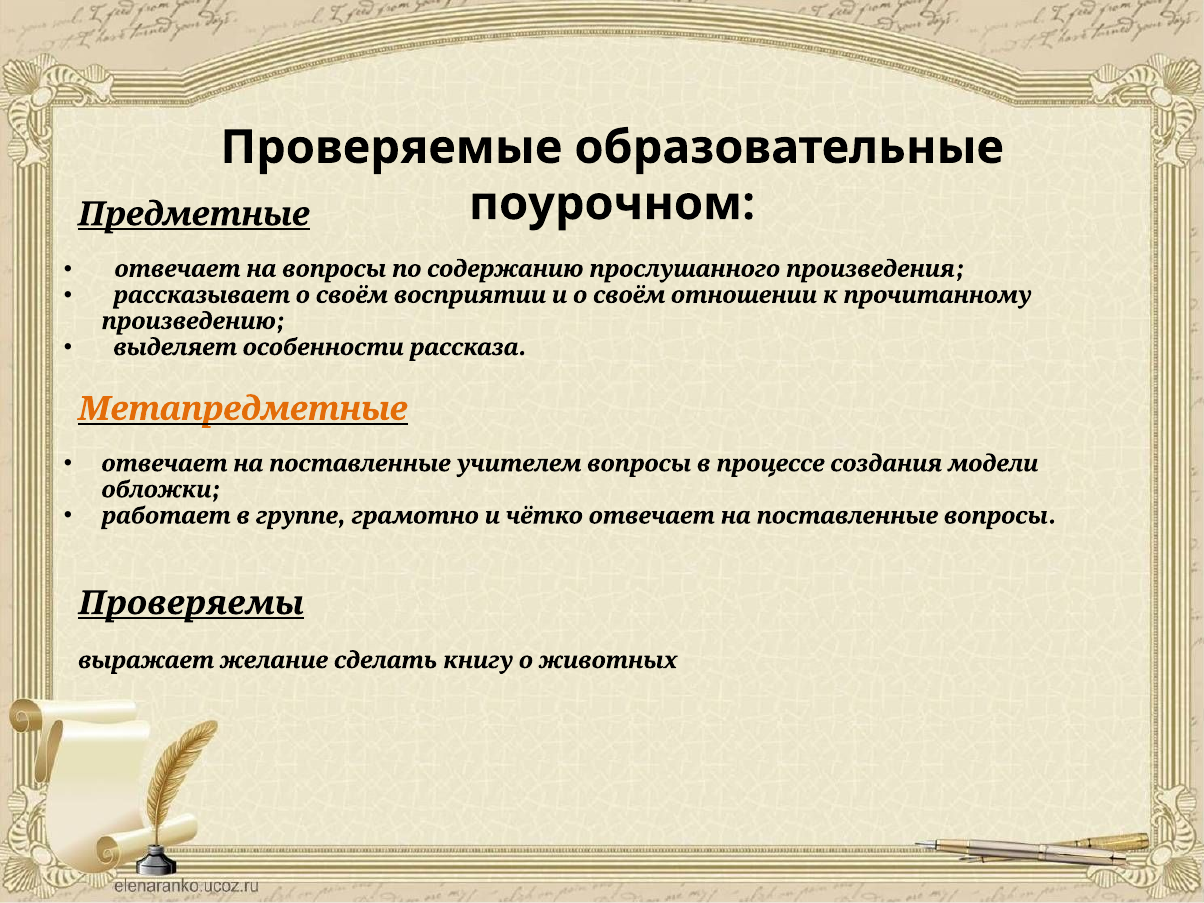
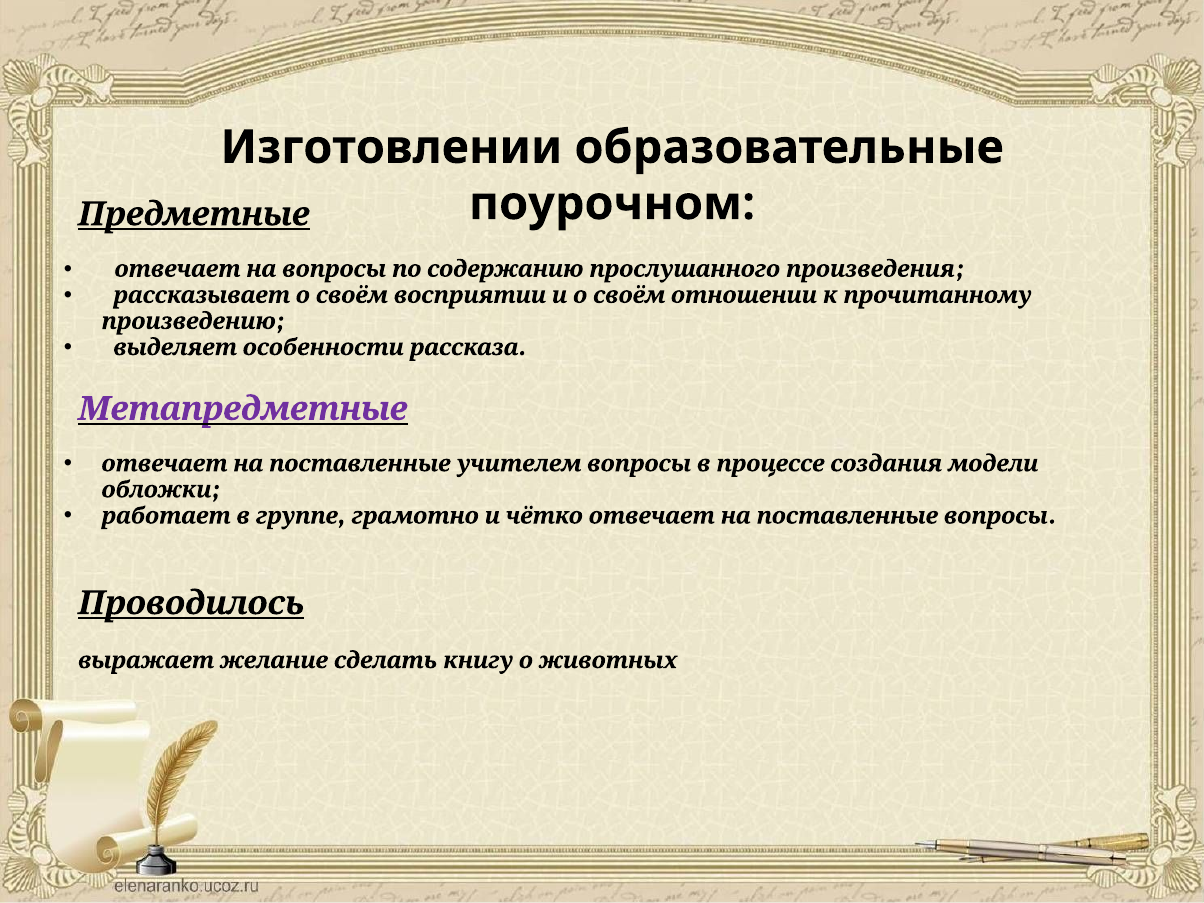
Проверяемые: Проверяемые -> Изготовлении (391, 147)
Метапредметные colour: orange -> purple (243, 409)
Проверяемы: Проверяемы -> Проводилось (191, 603)
